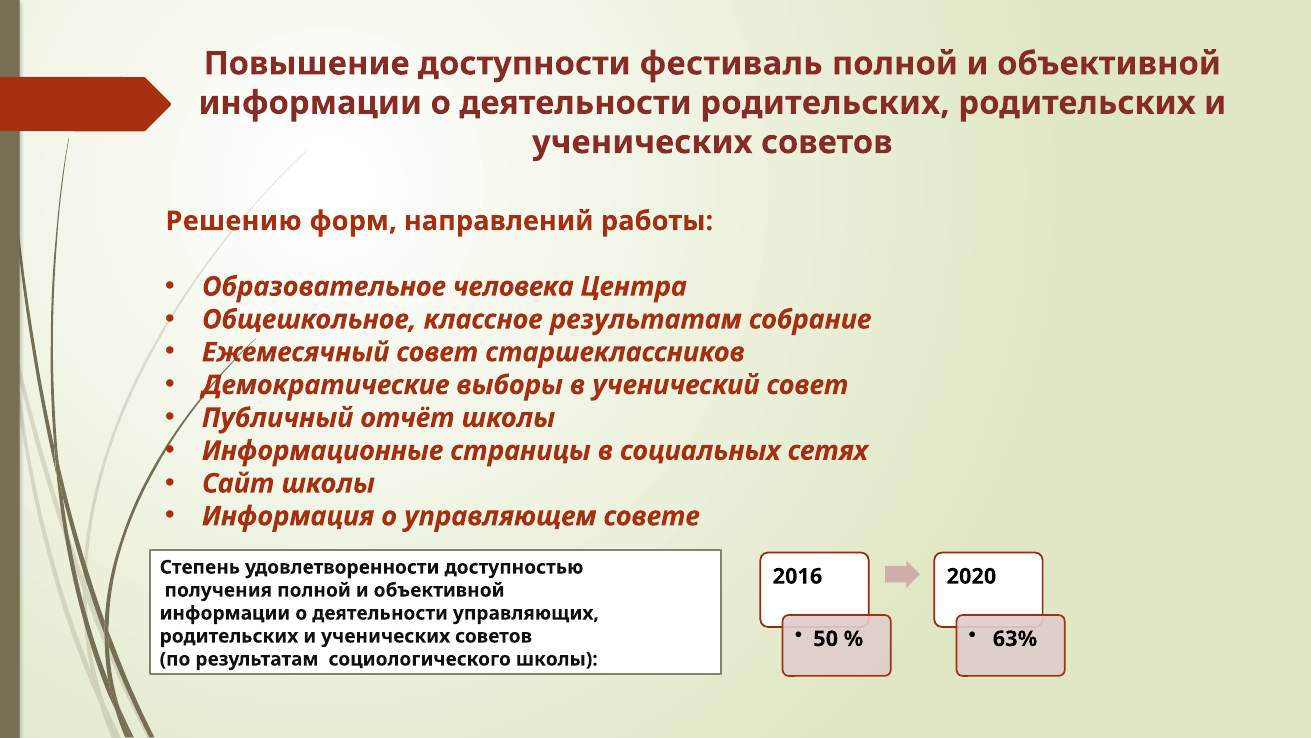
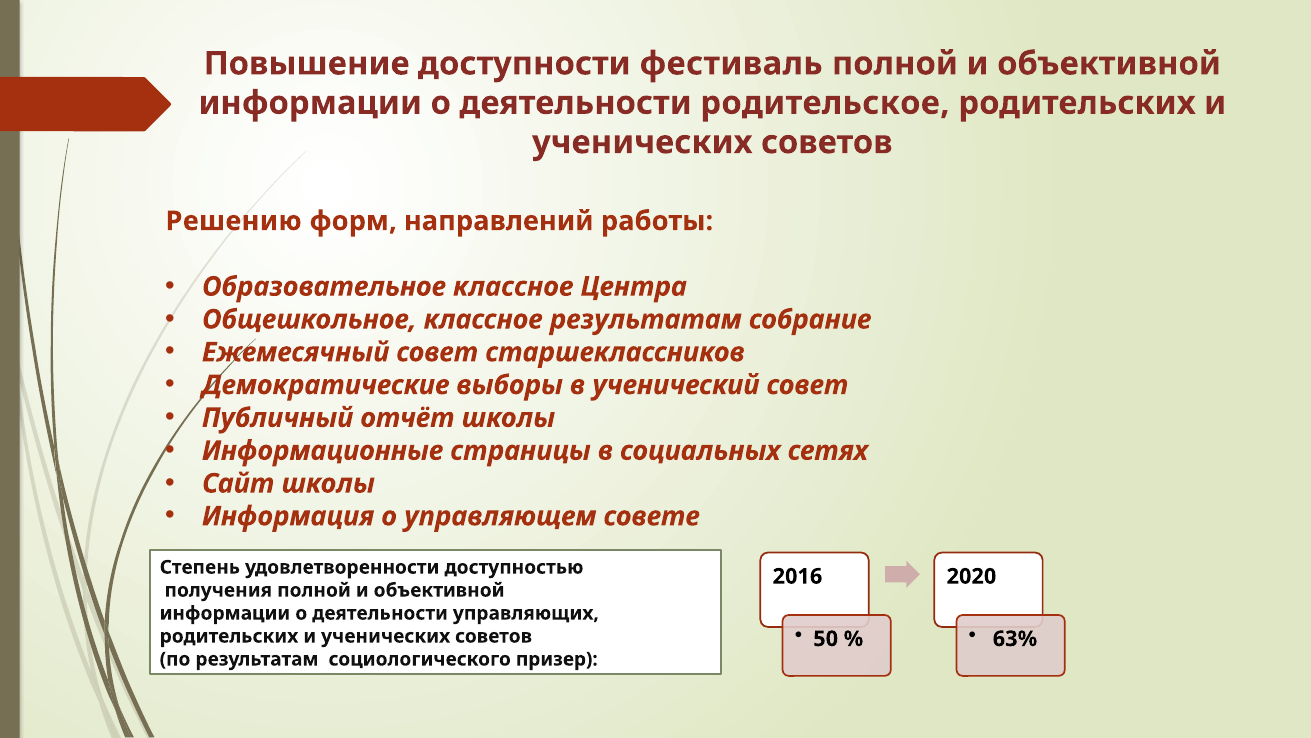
деятельности родительских: родительских -> родительское (825, 103)
Образовательное человека: человека -> классное (513, 286)
социологического школы: школы -> призер (557, 659)
